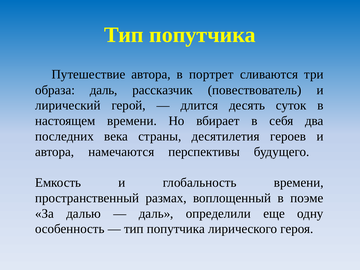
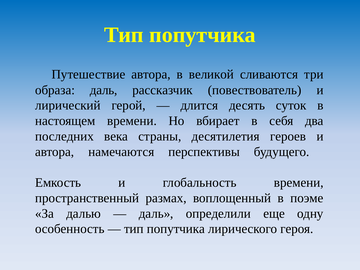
портрет: портрет -> великой (211, 74)
